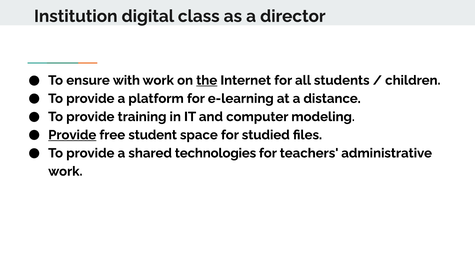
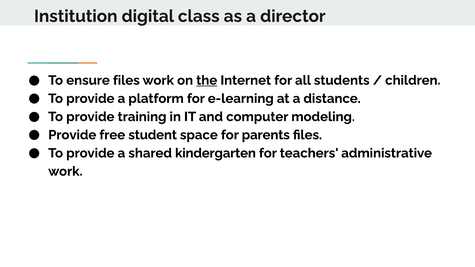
ensure with: with -> files (126, 80)
Provide underline: present -> none (72, 135)
studied: studied -> parents (266, 135)
technologies: technologies -> kindergarten (216, 153)
